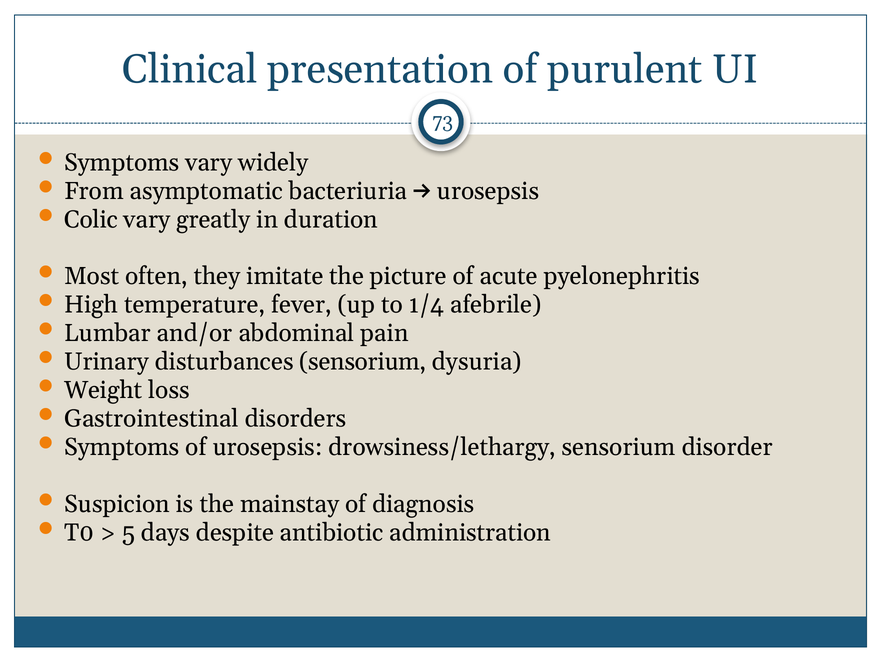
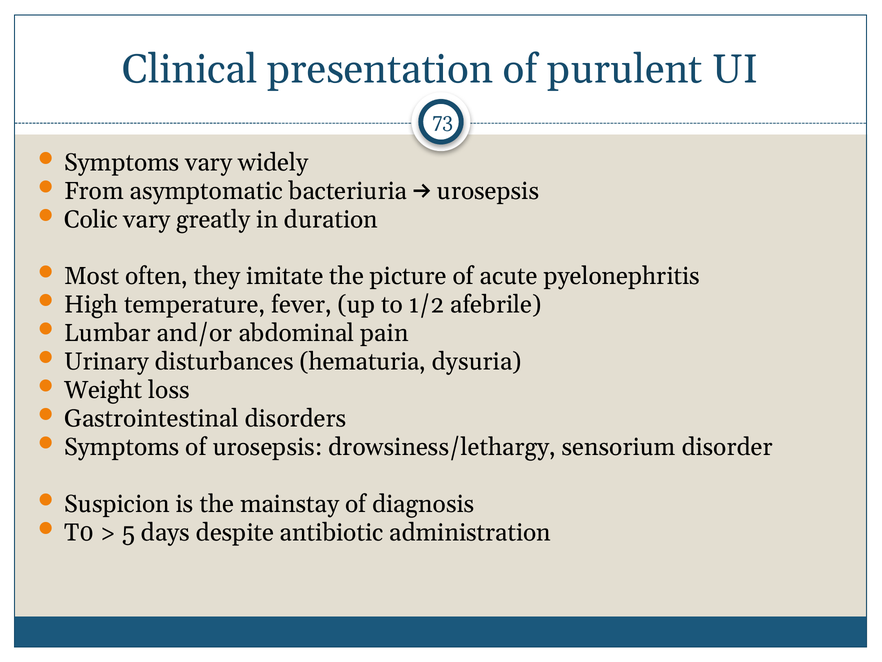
1/4: 1/4 -> 1/2 (426, 305)
disturbances sensorium: sensorium -> hematuria (363, 361)
